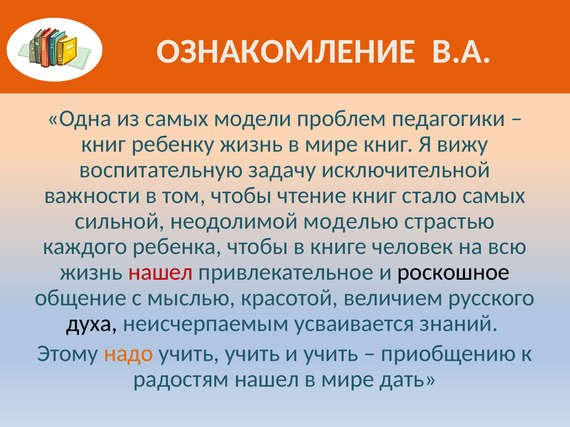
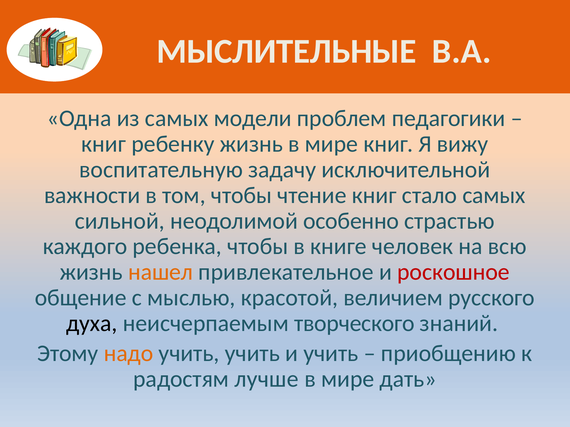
ОЗНАКОМЛЕНИЕ: ОЗНАКОМЛЕНИЕ -> МЫСЛИТЕЛЬНЫЕ (286, 51)
моделью: моделью -> особенно (351, 221)
нашел colour: red -> orange (161, 272)
роскошное colour: black -> red (453, 272)
усваивается: усваивается -> творческого (354, 324)
радостям нашел: нашел -> лучше (267, 380)
